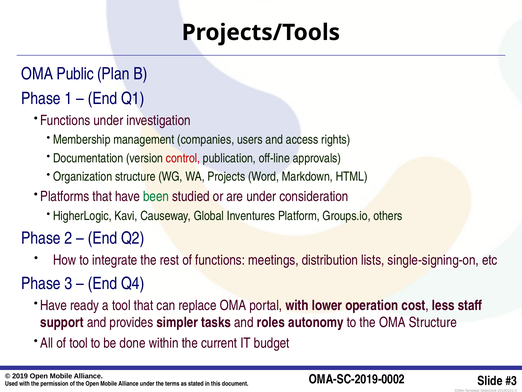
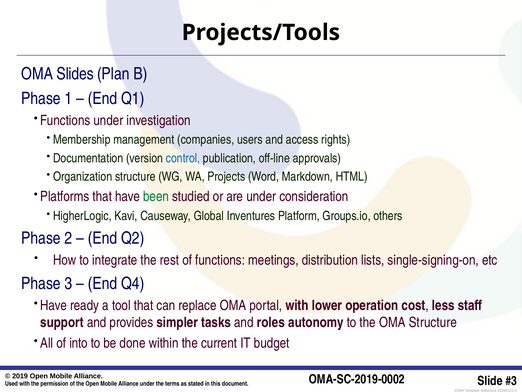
Public: Public -> Slides (75, 74)
control colour: red -> blue (183, 158)
of tool: tool -> into (78, 343)
